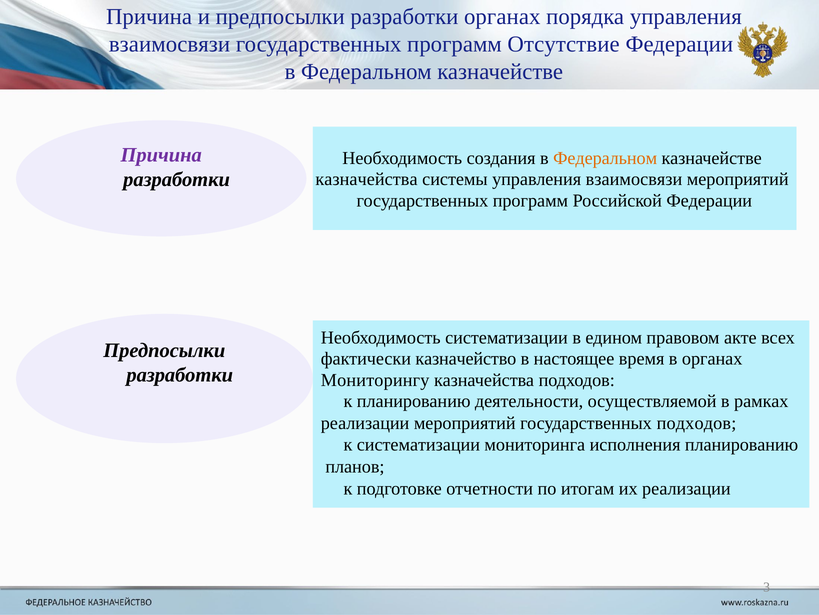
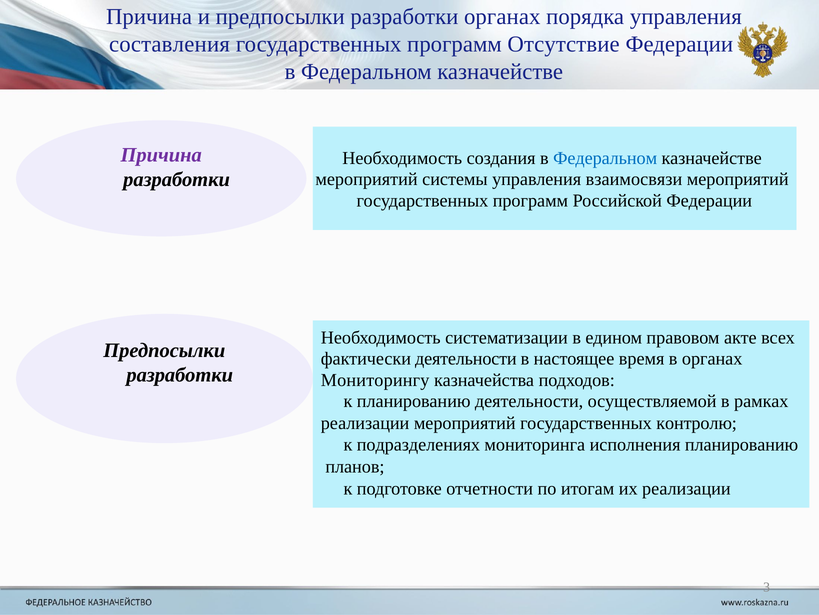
взаимосвязи: взаимосвязи -> составления (169, 44)
Федеральном colour: orange -> blue (605, 158)
казначейства: казначейства -> мероприятий (367, 179)
фактически казначейство: казначейство -> деятельности (466, 359)
государственных подходов: подходов -> контролю (697, 422)
к систематизации: систематизации -> подразделениях (418, 444)
